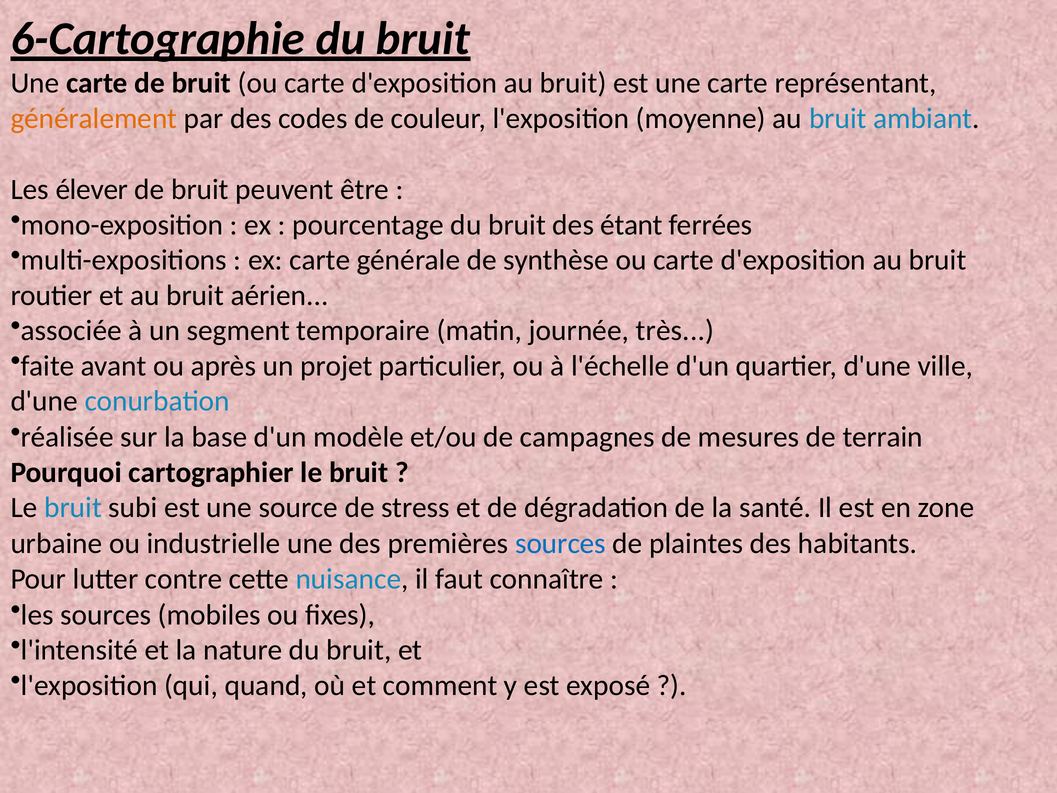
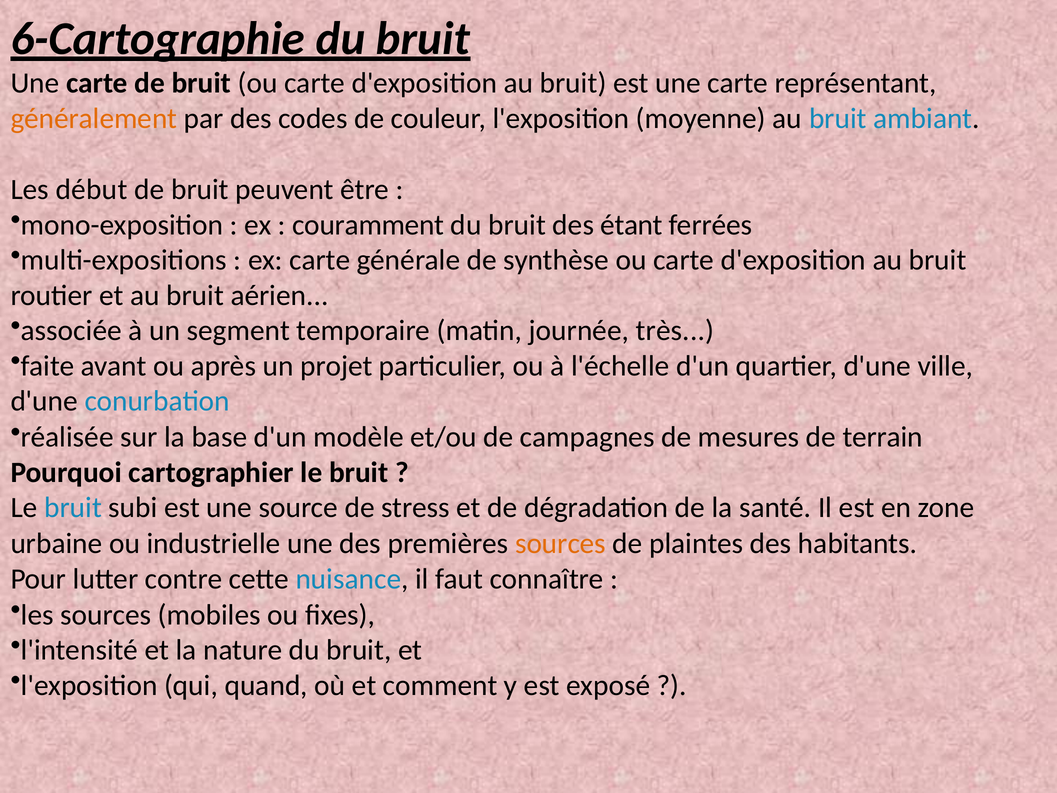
élever: élever -> début (92, 190)
pourcentage: pourcentage -> couramment (368, 225)
sources colour: blue -> orange (560, 543)
